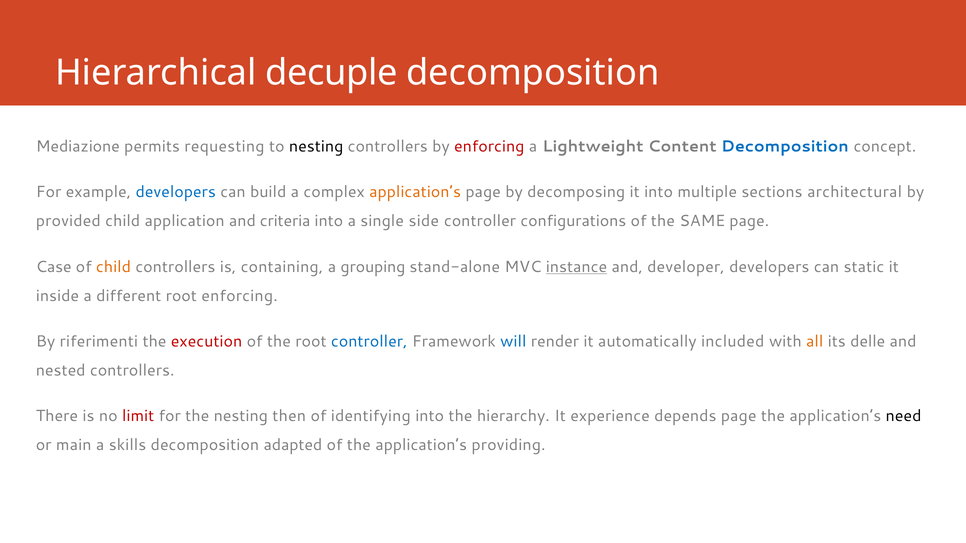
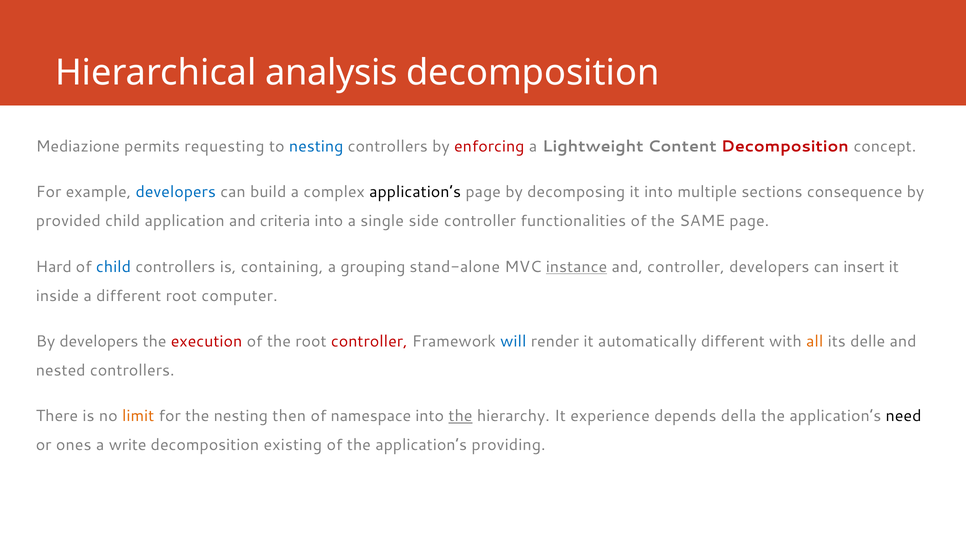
decuple: decuple -> analysis (332, 73)
nesting colour: black -> blue (316, 146)
Decomposition colour: blue -> red (785, 146)
application’s colour: orange -> black (415, 192)
architectural: architectural -> consequence (855, 192)
configurations: configurations -> functionalities (573, 221)
Case: Case -> Hard (54, 267)
child colour: orange -> blue (113, 267)
and developer: developer -> controller (686, 267)
static: static -> insert (864, 267)
root enforcing: enforcing -> computer (240, 296)
By riferimenti: riferimenti -> developers (99, 342)
controller colour: blue -> red (369, 342)
automatically included: included -> different (733, 342)
limit colour: red -> orange (138, 416)
identifying: identifying -> namespace (371, 416)
the underline: none -> present (460, 416)
depends page: page -> della (739, 416)
main: main -> ones (74, 445)
skills: skills -> write (128, 445)
adapted: adapted -> existing (293, 445)
